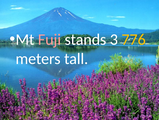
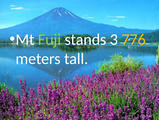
Fuji colour: pink -> light green (50, 39)
